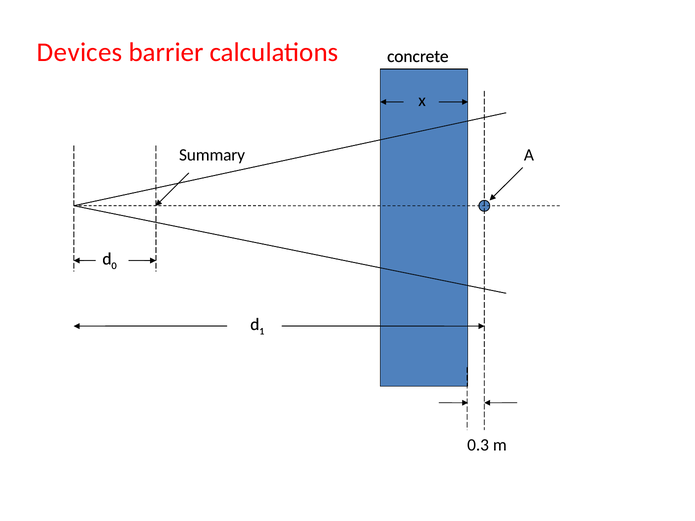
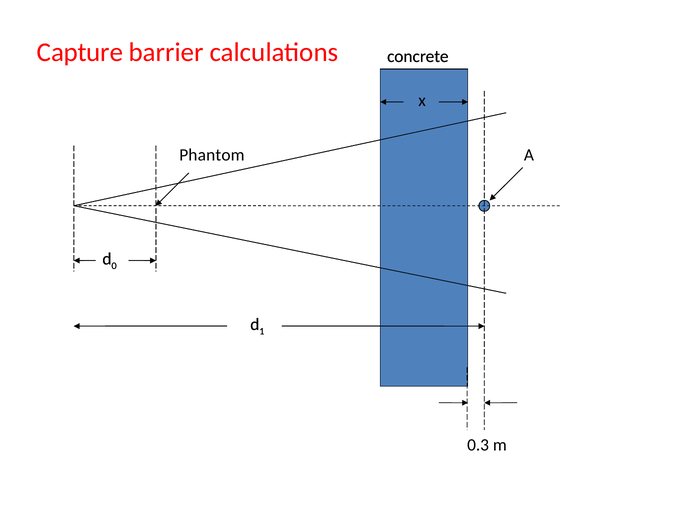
Devices: Devices -> Capture (80, 52)
Summary: Summary -> Phantom (212, 155)
